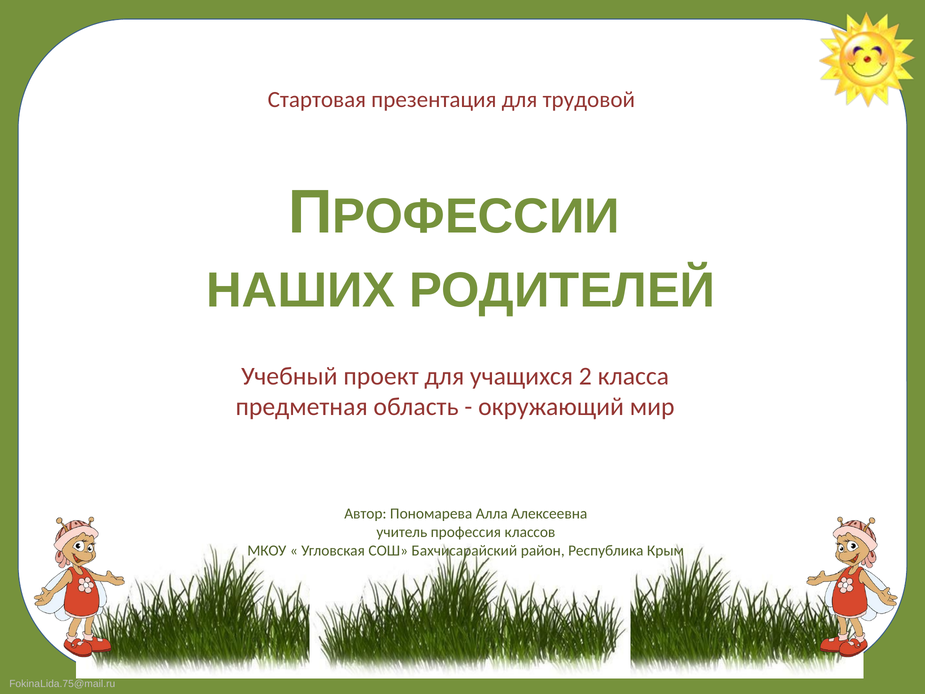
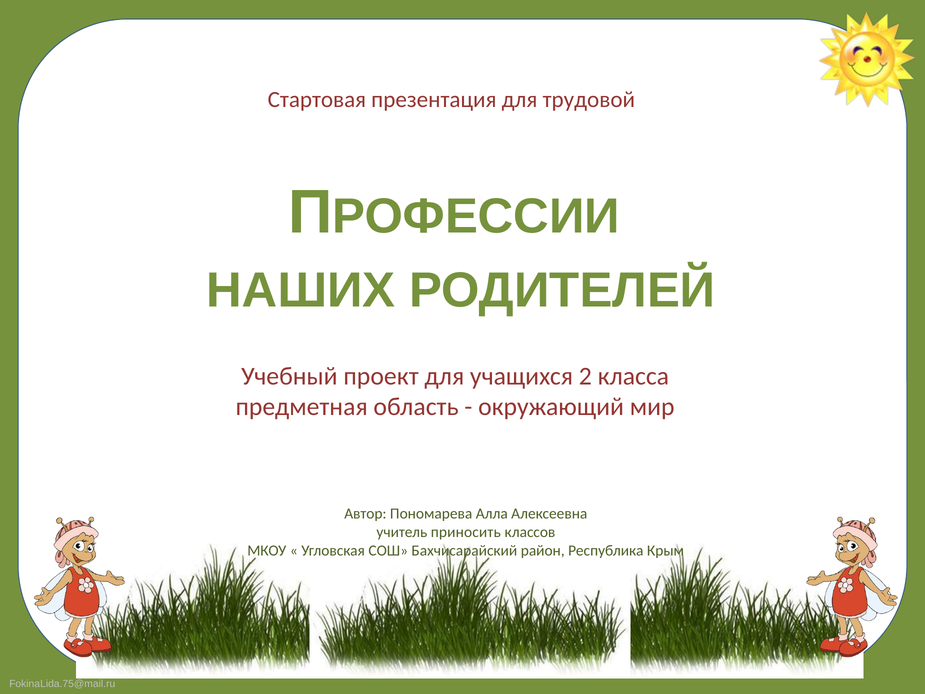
профессия: профессия -> приносить (466, 532)
